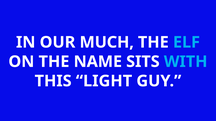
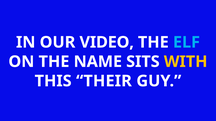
MUCH: MUCH -> VIDEO (107, 42)
WITH colour: light blue -> yellow (186, 62)
LIGHT: LIGHT -> THEIR (104, 81)
